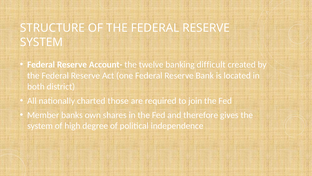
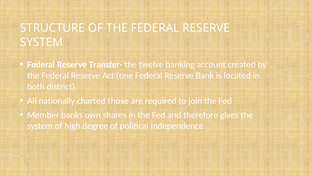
Account-: Account- -> Transfer- (106, 64)
difficult: difficult -> account (211, 64)
